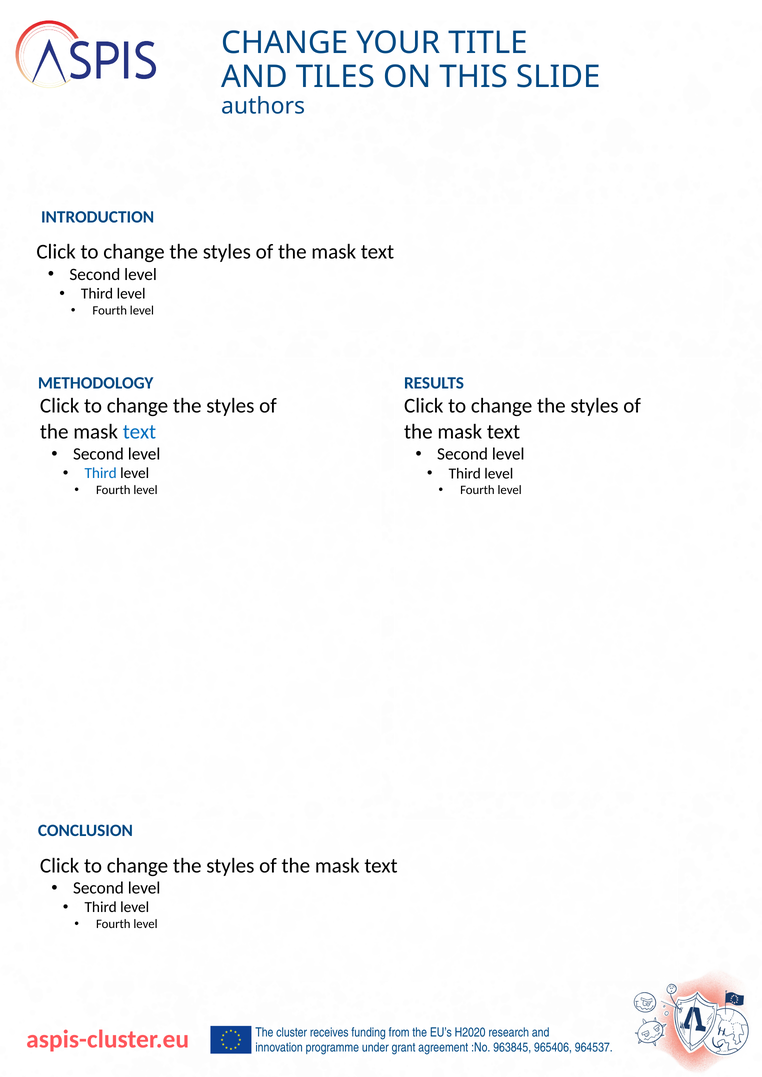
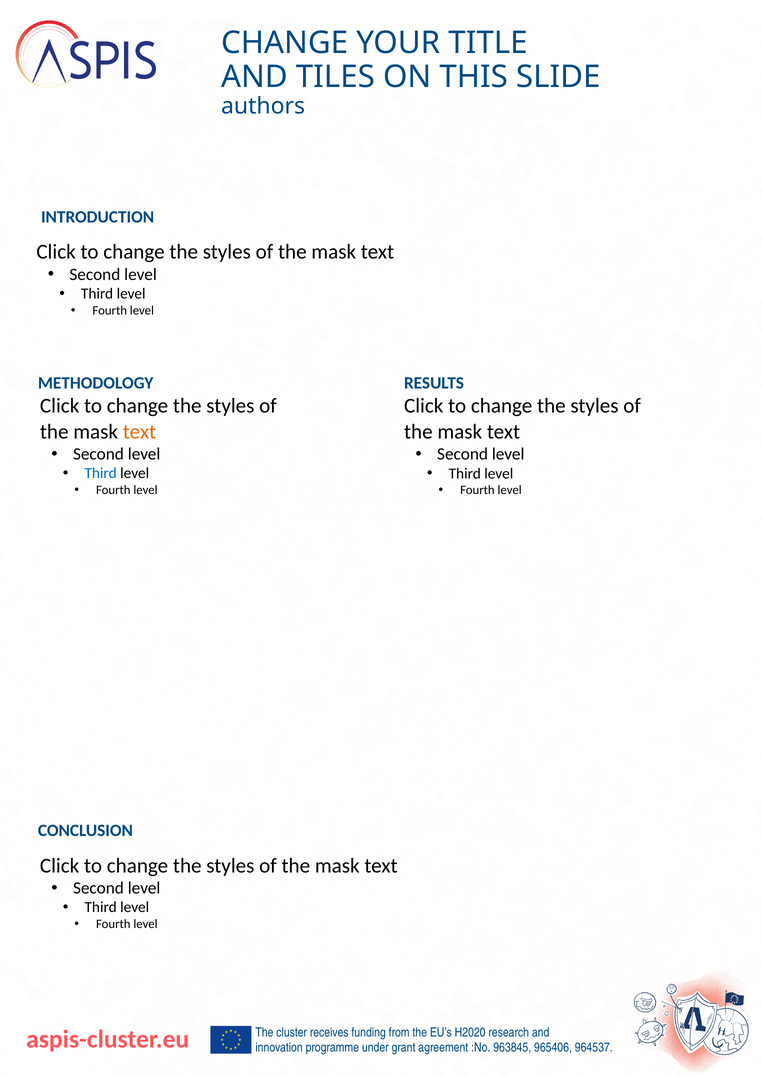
text colour: blue -> orange (139, 432)
